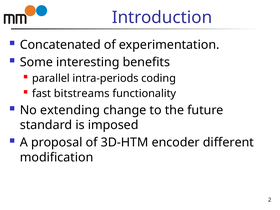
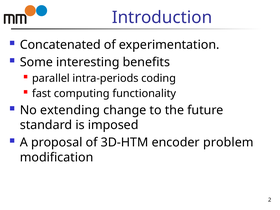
bitstreams: bitstreams -> computing (82, 94)
different: different -> problem (228, 142)
